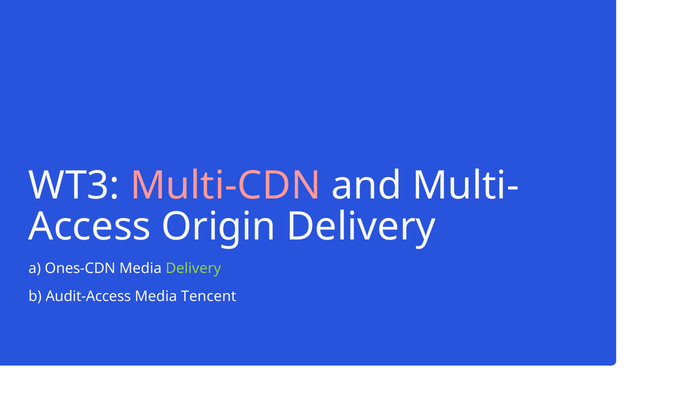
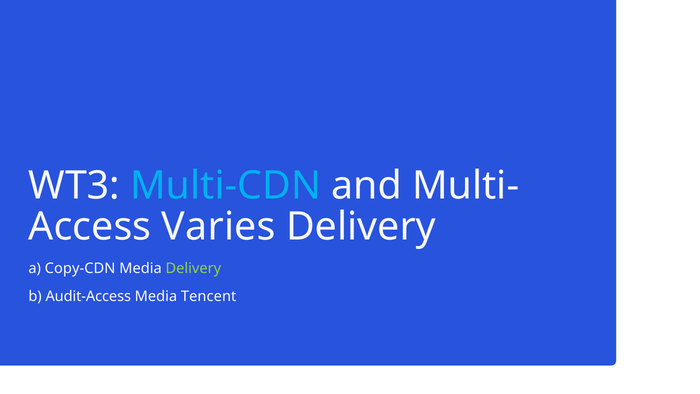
Multi-CDN colour: pink -> light blue (226, 185)
Origin: Origin -> Varies (219, 227)
Ones-CDN: Ones-CDN -> Copy-CDN (80, 268)
